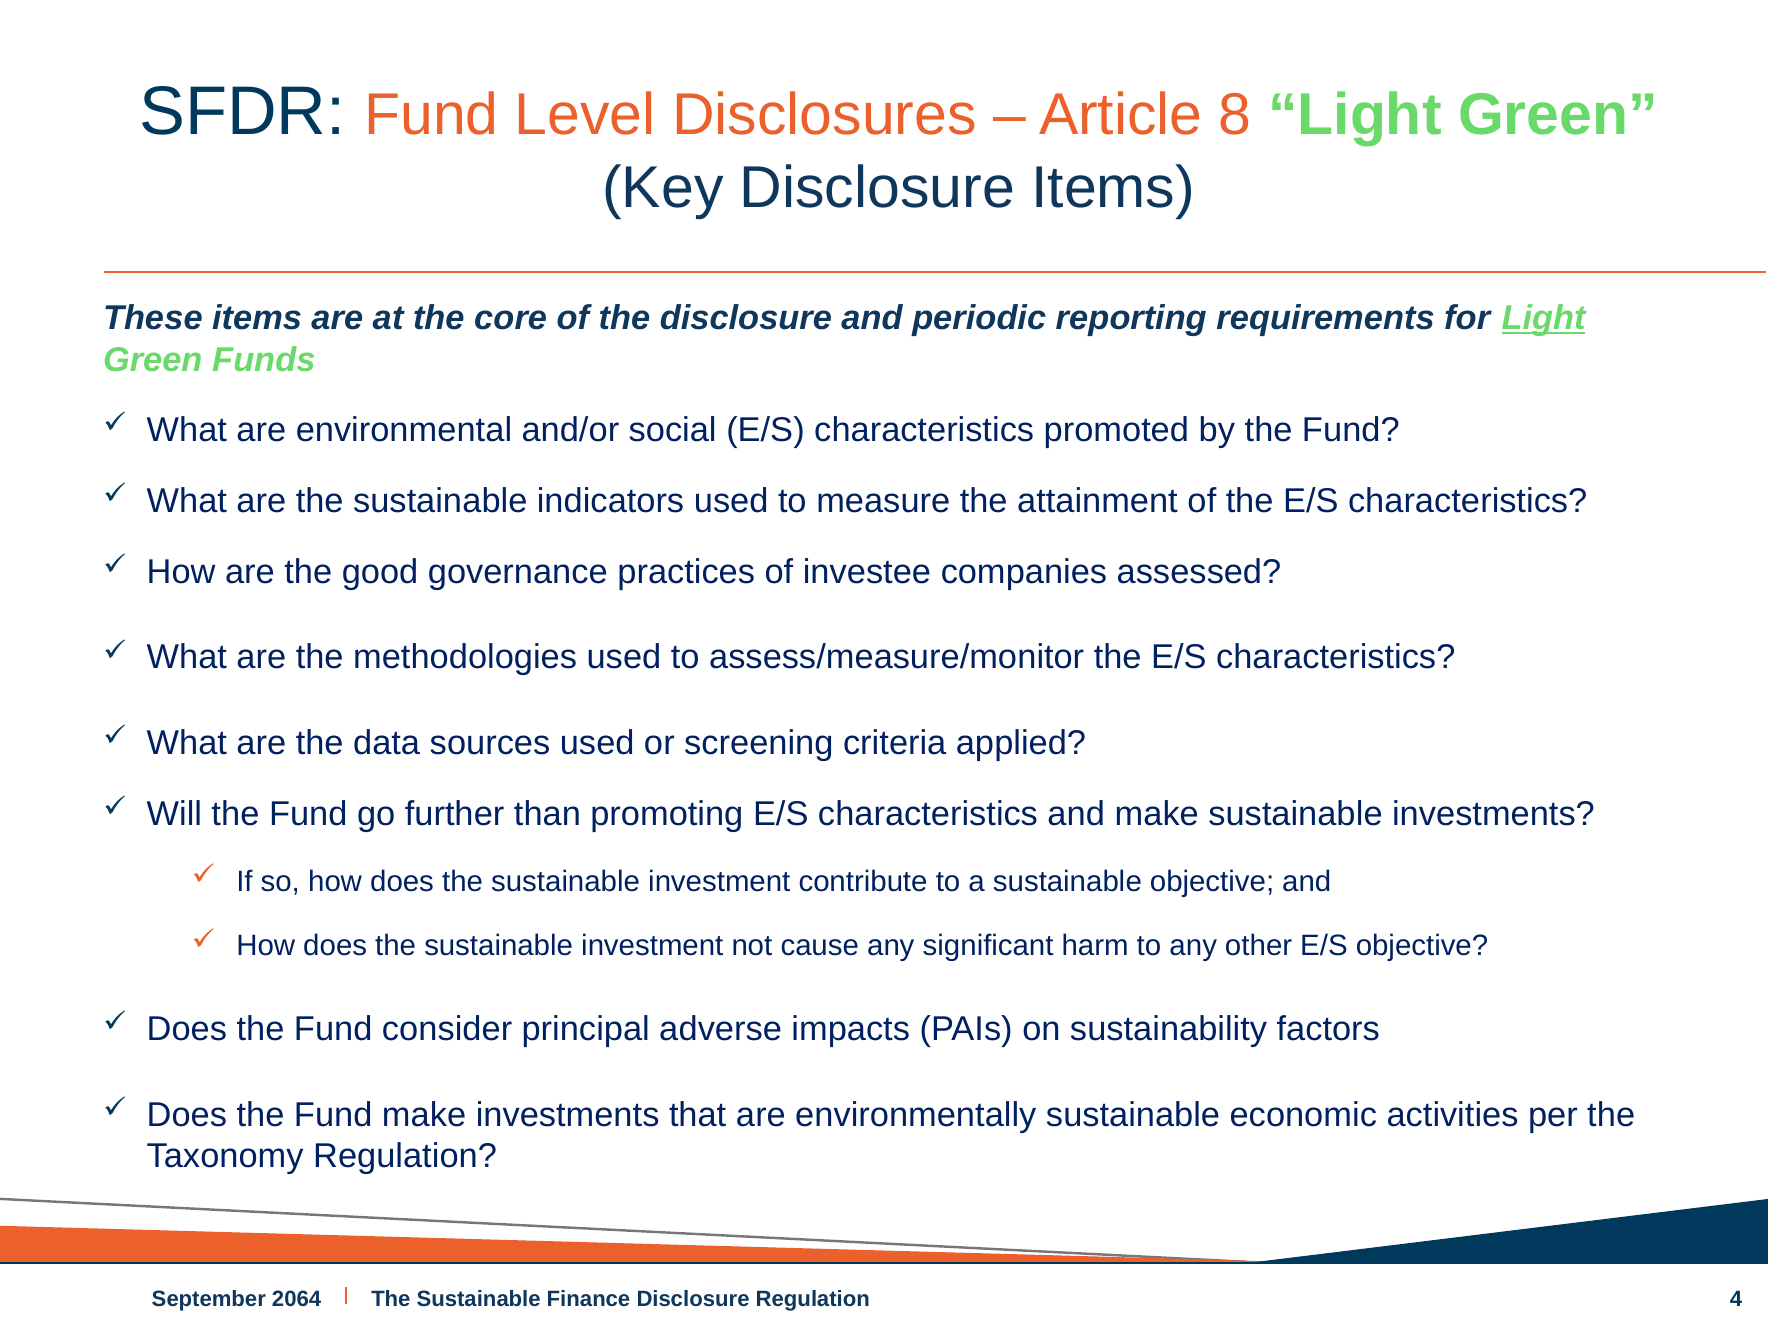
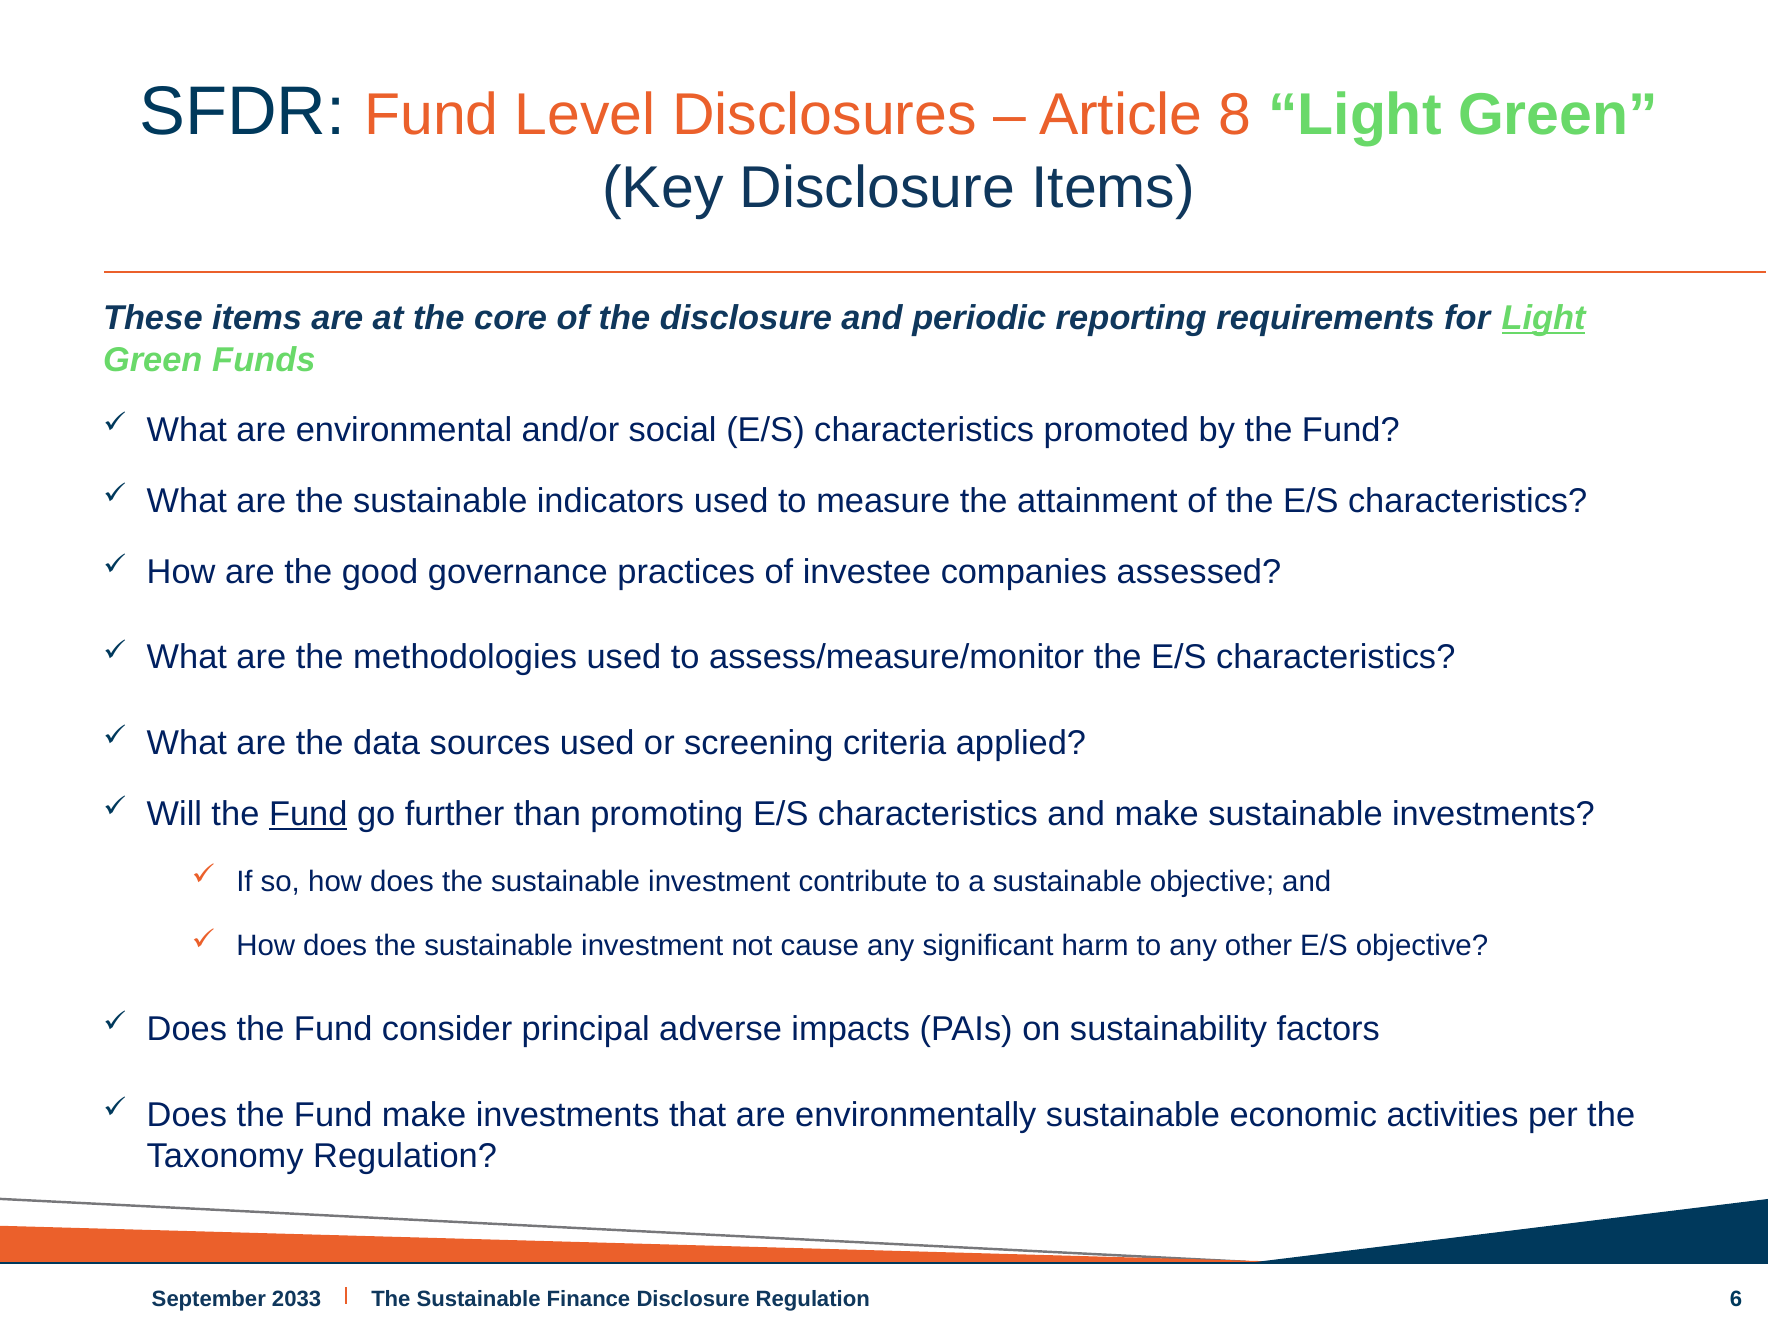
Fund underline: none -> present (308, 814)
2064: 2064 -> 2033 (297, 1299)
4: 4 -> 6 (1736, 1299)
